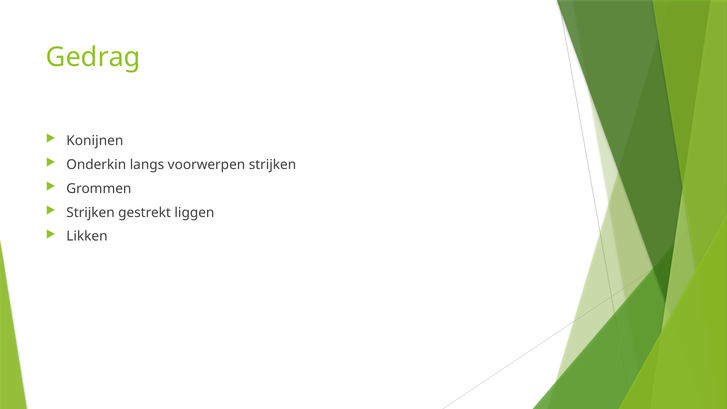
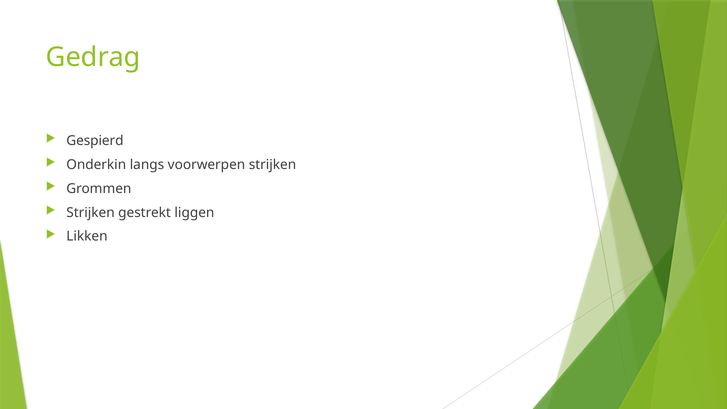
Konijnen: Konijnen -> Gespierd (95, 141)
